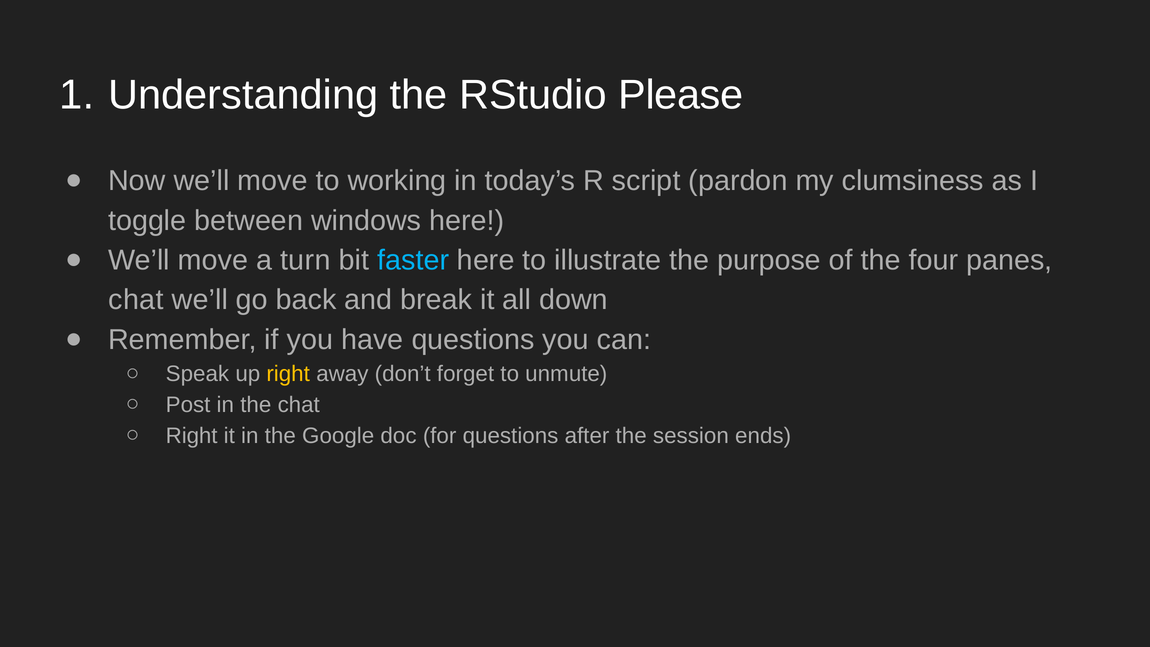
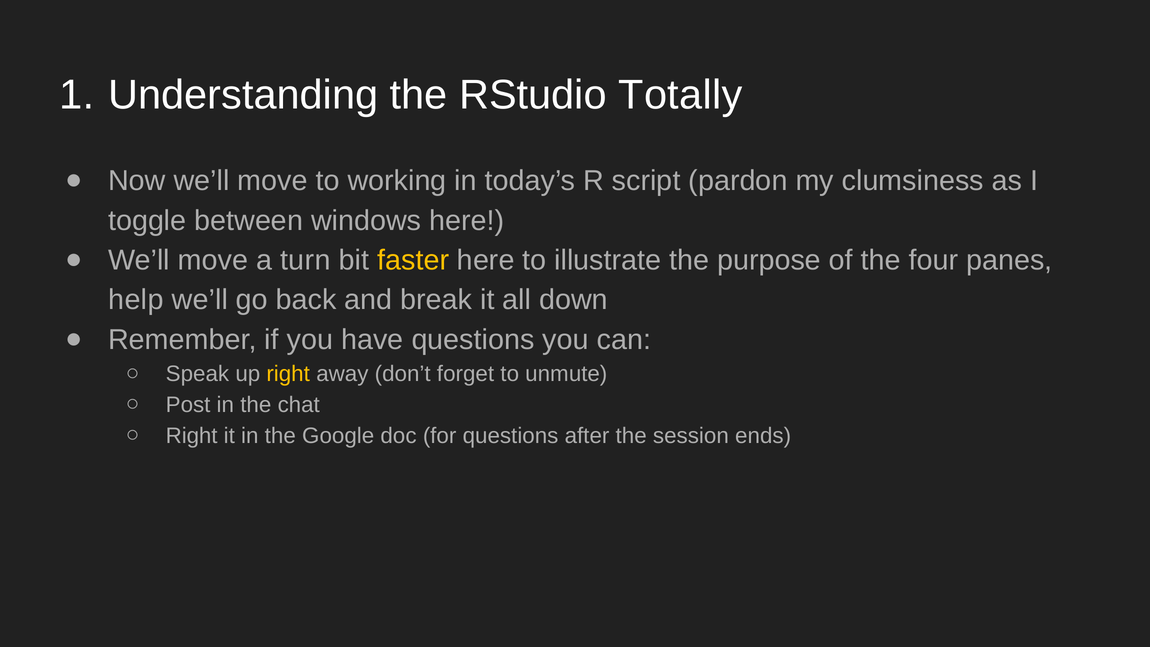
Please: Please -> Totally (681, 95)
faster colour: light blue -> yellow (413, 260)
chat: chat -> help (136, 300)
